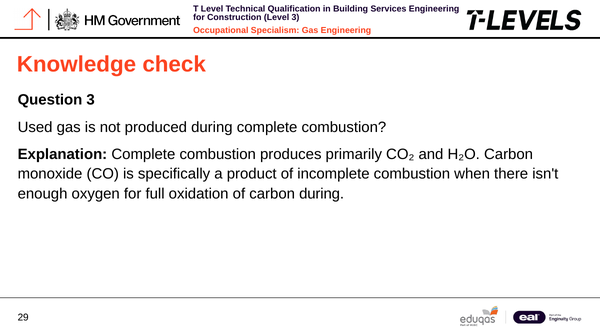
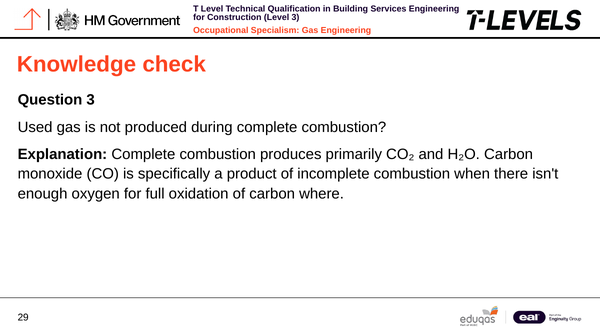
carbon during: during -> where (322, 194)
